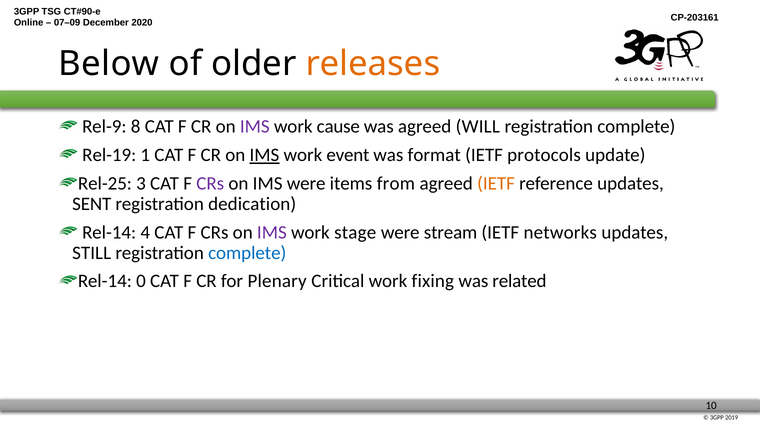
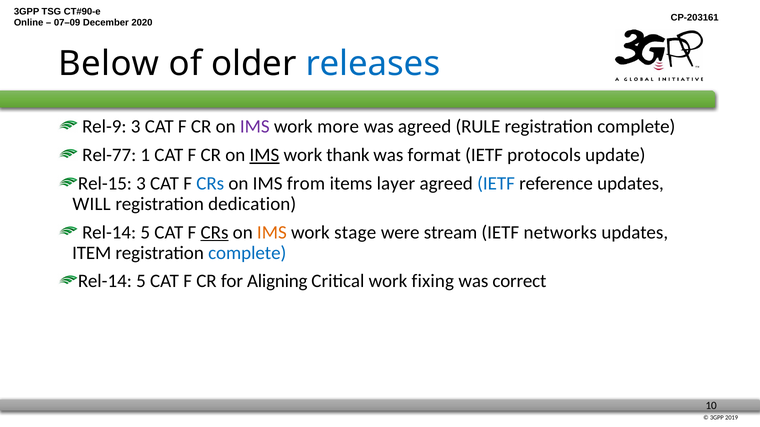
releases colour: orange -> blue (373, 64)
Rel-9 8: 8 -> 3 (136, 127)
cause: cause -> more (338, 127)
WILL: WILL -> RULE (478, 127)
Rel-19: Rel-19 -> Rel-77 (109, 155)
event: event -> thank (348, 155)
Rel-25: Rel-25 -> Rel-15 (105, 184)
CRs colour: purple -> blue (210, 184)
IMS were: were -> from (306, 184)
from: from -> layer (396, 184)
IETF colour: orange -> blue (496, 184)
SENT: SENT -> WILL (92, 204)
4: 4 -> 5 (145, 233)
CRs underline: none -> present (215, 233)
IMS colour: purple -> orange (272, 233)
STILL: STILL -> ITEM (92, 253)
0: 0 -> 5 (141, 282)
Plenary: Plenary -> Aligning (277, 282)
related: related -> correct (519, 282)
